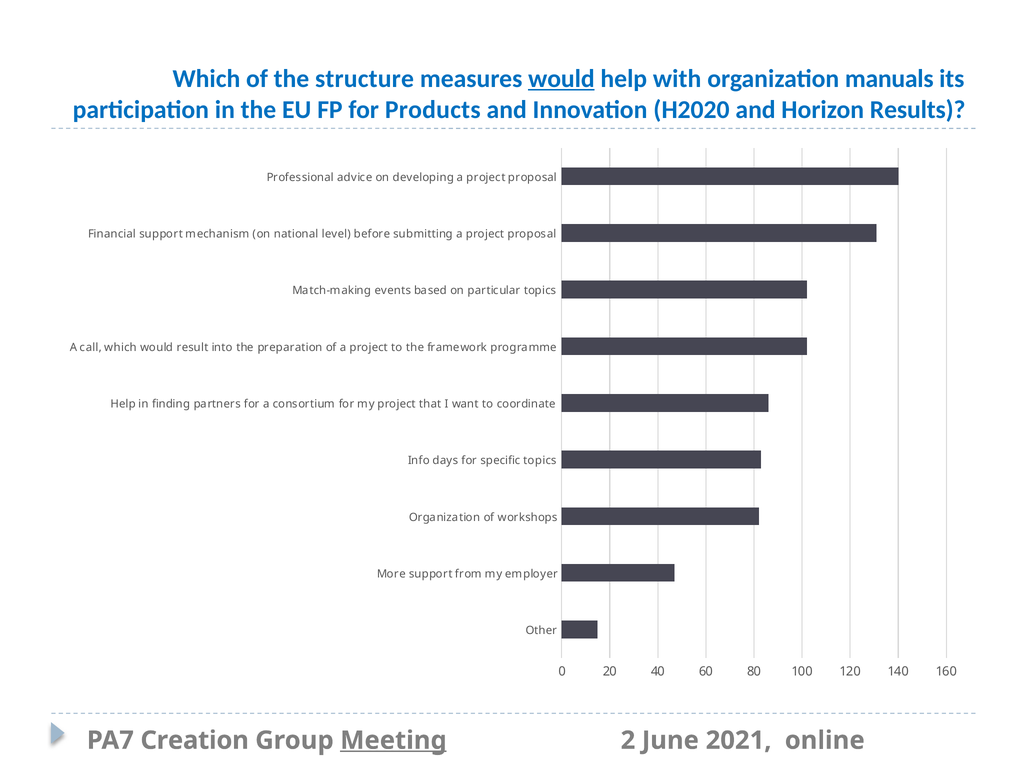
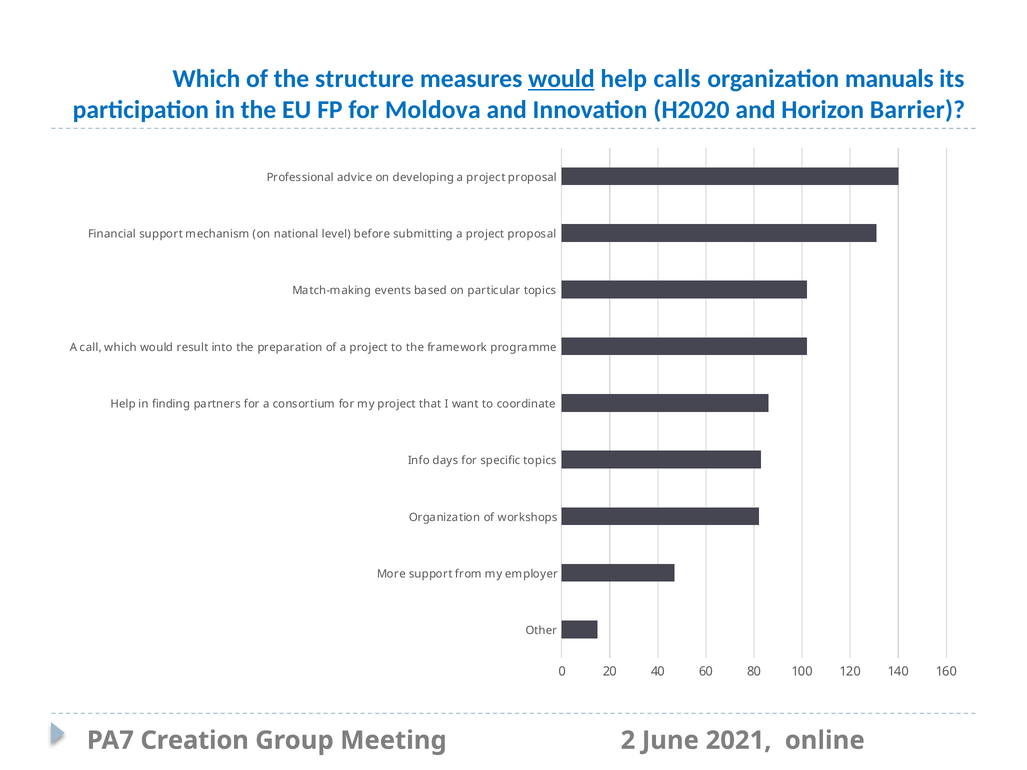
with: with -> calls (677, 79)
Products: Products -> Moldova (433, 110)
Results: Results -> Barrier (917, 110)
Meeting underline: present -> none (393, 741)
